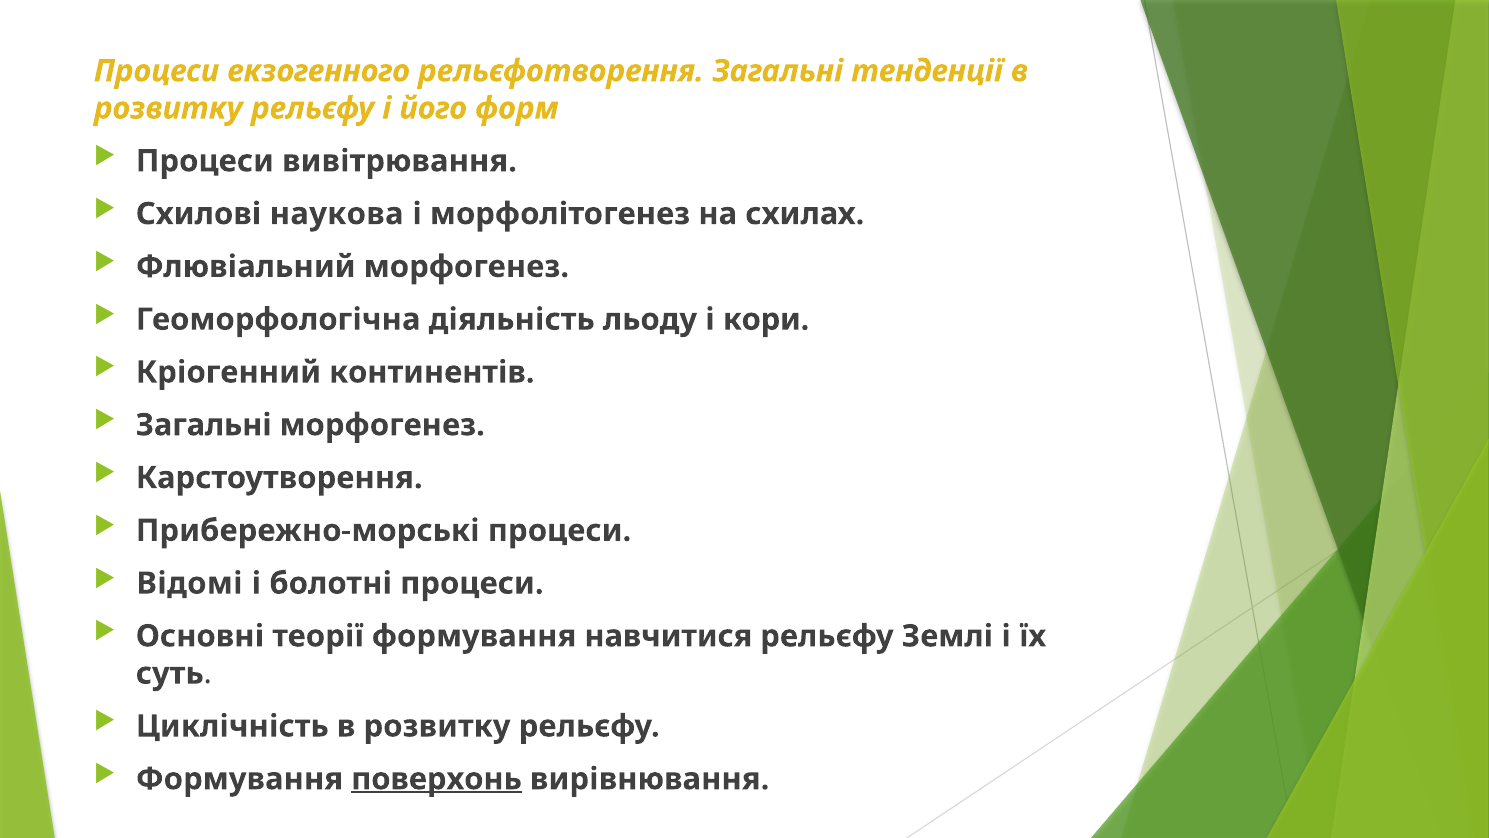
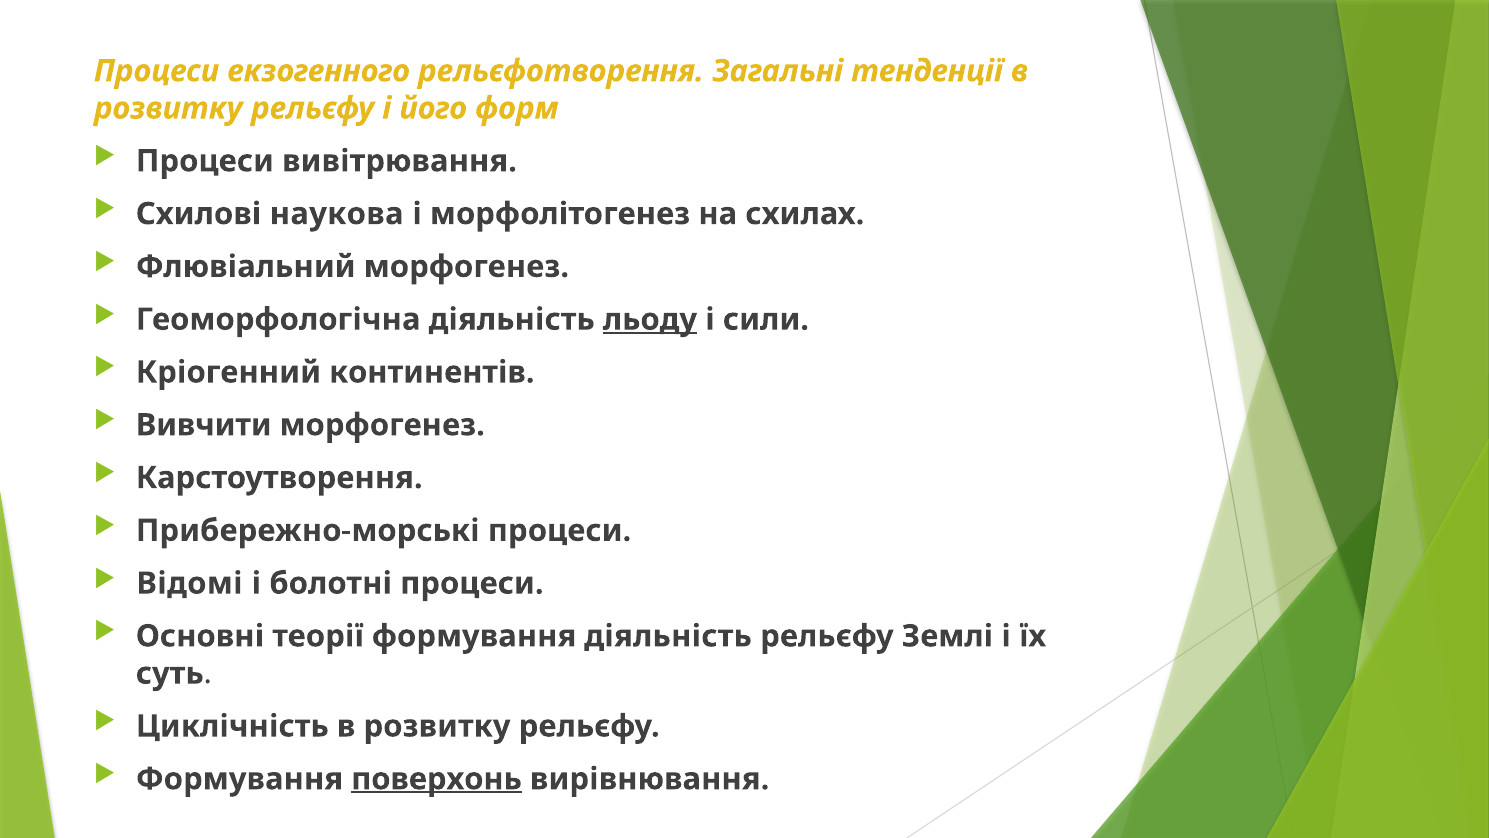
льоду underline: none -> present (650, 319)
кори: кори -> сили (766, 319)
Загальні: Загальні -> Вивчити (204, 425)
формування навчитися: навчитися -> діяльність (668, 636)
